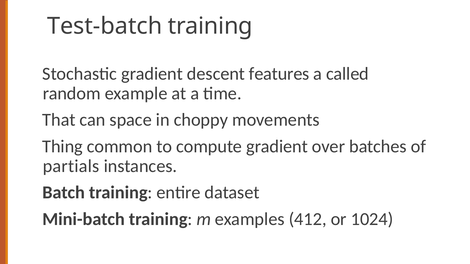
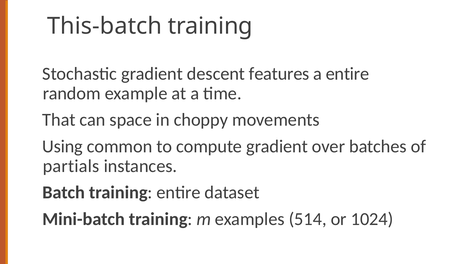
Test-batch: Test-batch -> This-batch (105, 26)
a called: called -> entire (347, 74)
Thing: Thing -> Using (63, 147)
412: 412 -> 514 (308, 219)
